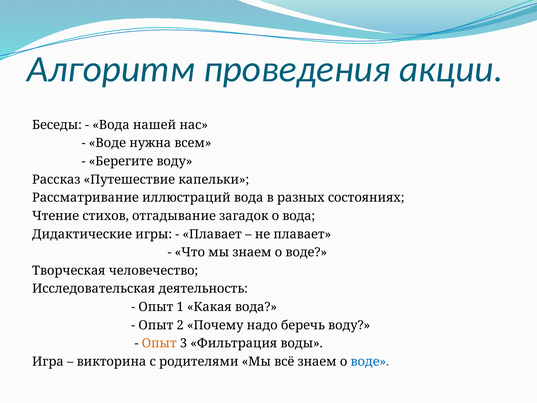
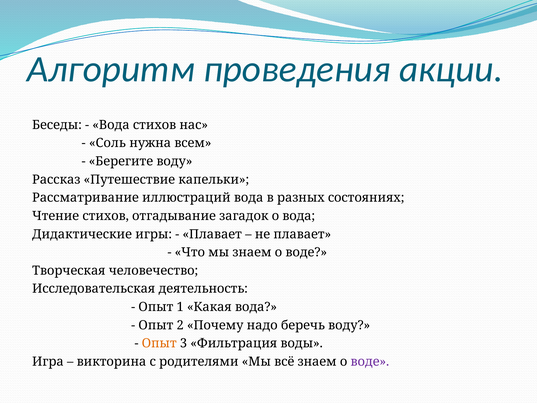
Вода нашей: нашей -> стихов (155, 125)
Воде: Воде -> Соль (107, 143)
воде colour: blue -> purple (370, 361)
